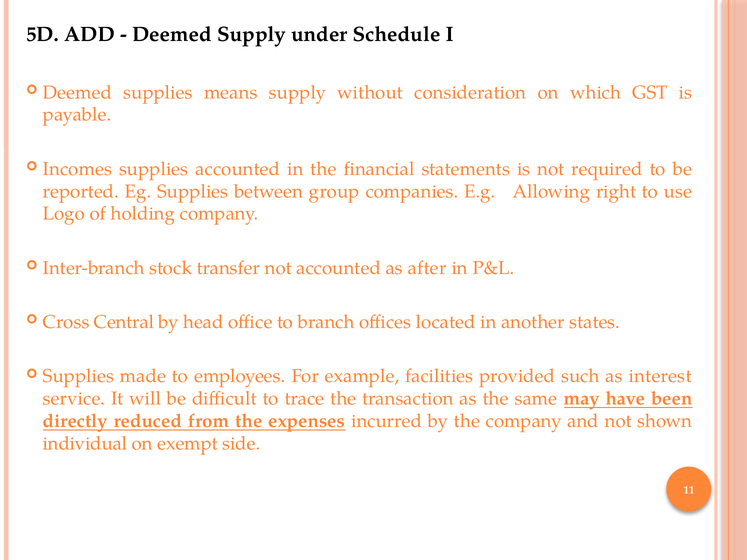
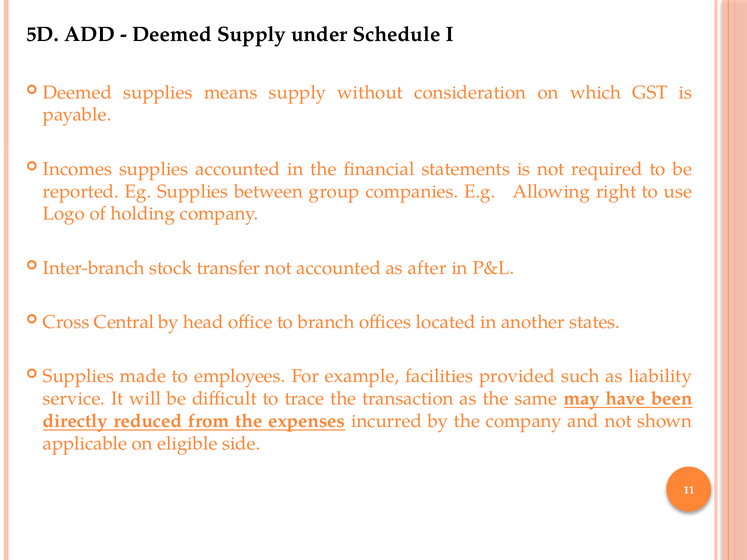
interest: interest -> liability (660, 376)
individual: individual -> applicable (85, 444)
exempt: exempt -> eligible (187, 444)
